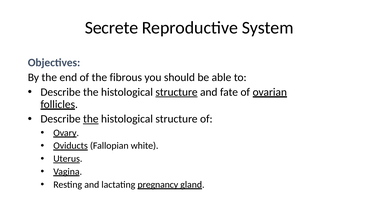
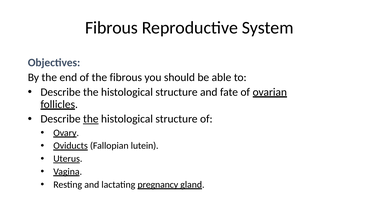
Secrete: Secrete -> Fibrous (112, 28)
structure underline: present -> none (177, 92)
white: white -> lutein (145, 146)
